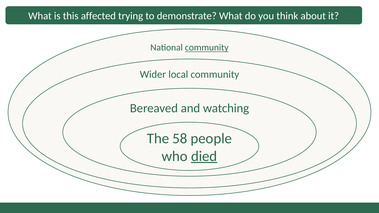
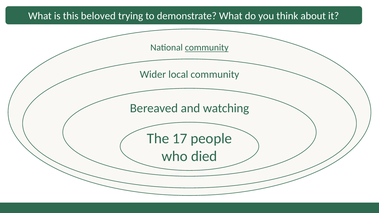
affected: affected -> beloved (98, 16)
58: 58 -> 17 (180, 139)
died underline: present -> none (204, 156)
